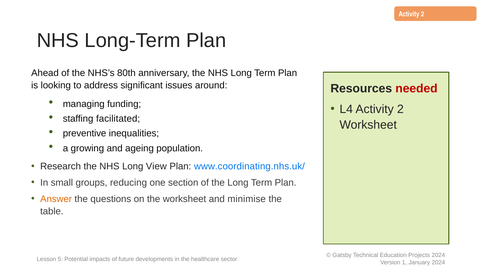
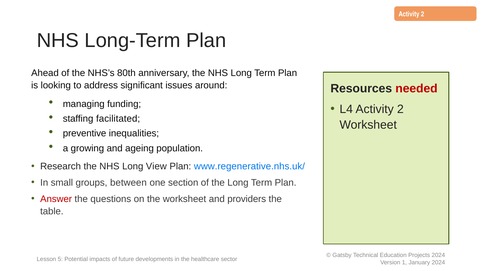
www.coordinating.nhs.uk/: www.coordinating.nhs.uk/ -> www.regenerative.nhs.uk/ (249, 167)
reducing: reducing -> between (128, 183)
Answer colour: orange -> red (56, 199)
minimise: minimise -> providers (247, 199)
